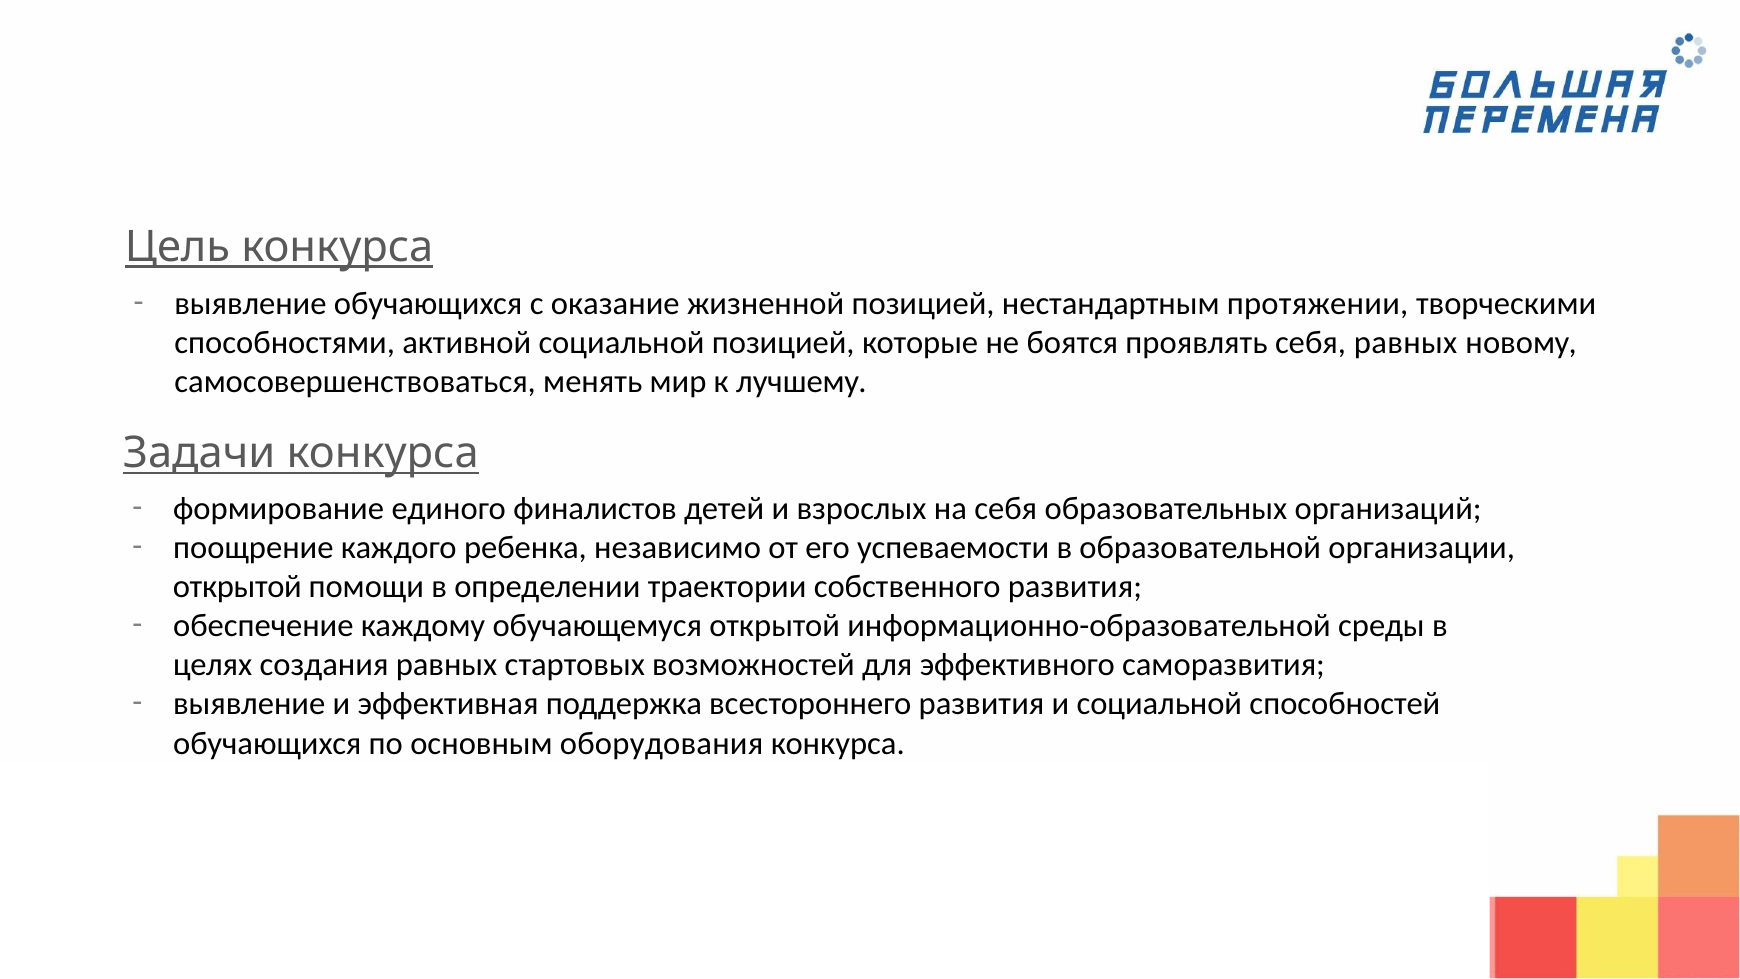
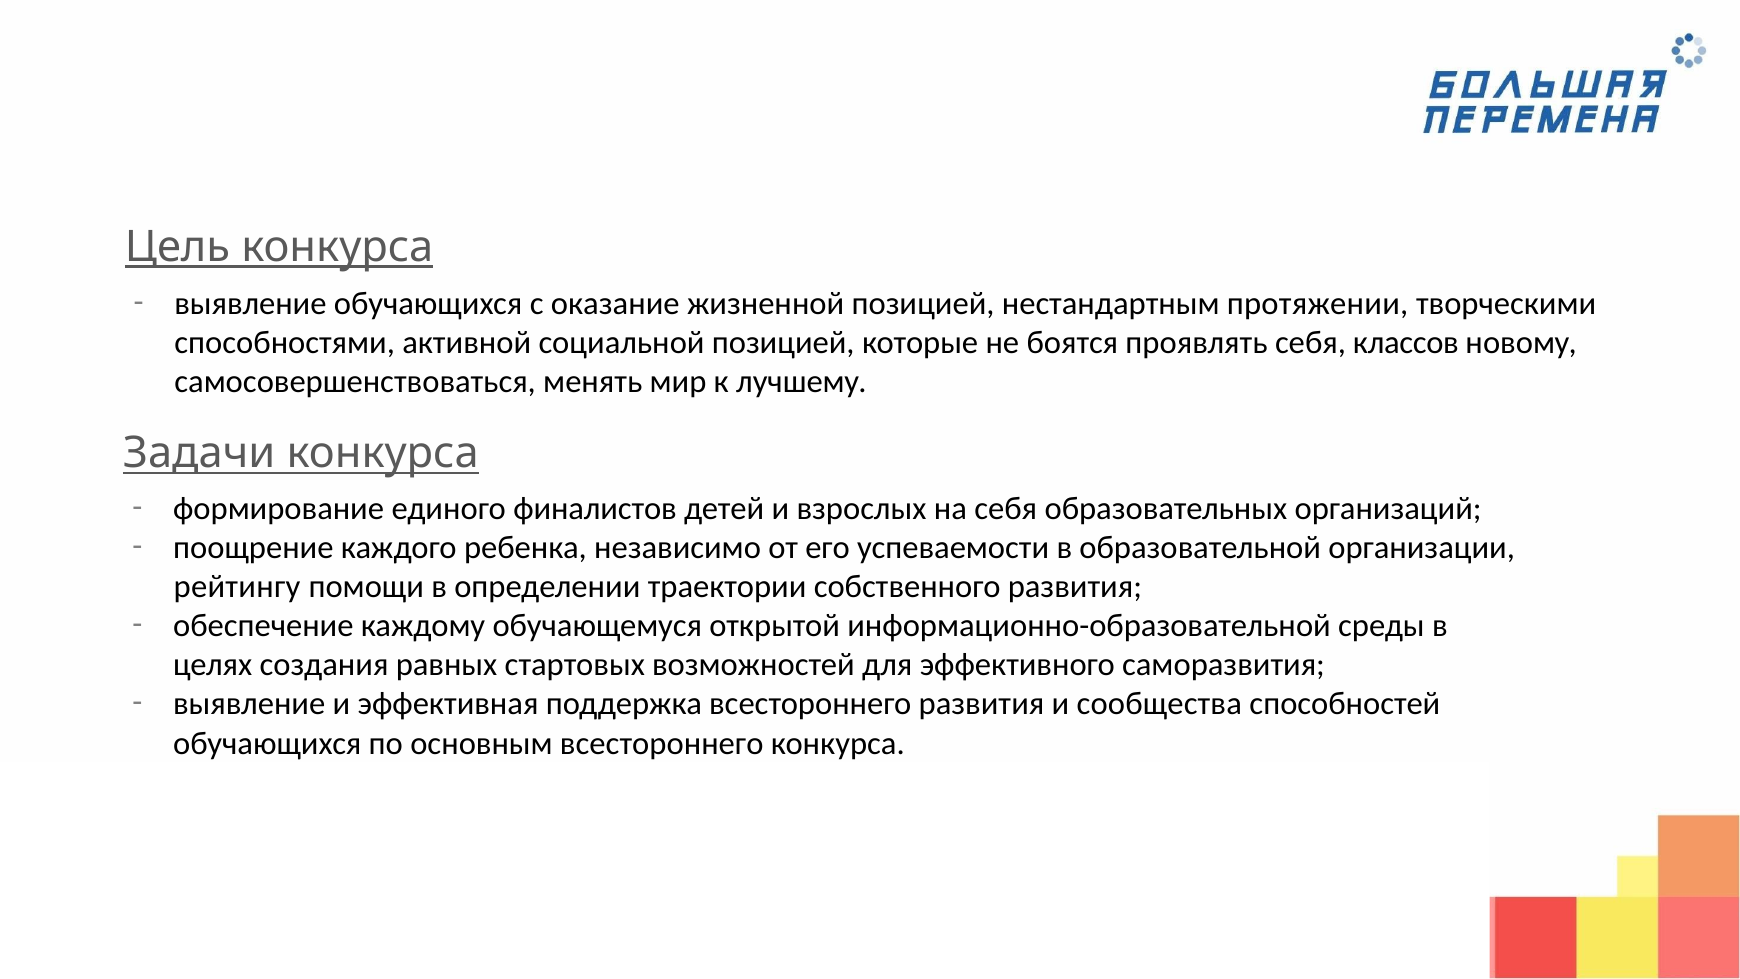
себя равных: равных -> классов (1406, 342)
открытой: открытой -> рейтингу (237, 586)
и социальной: социальной -> сообщества (1159, 704)
основным оборудования: оборудования -> всестороннего (662, 743)
